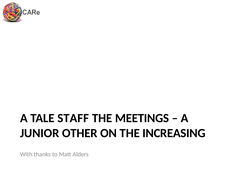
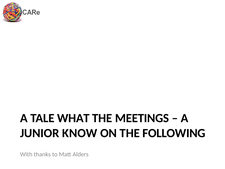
STAFF: STAFF -> WHAT (73, 118)
OTHER: OTHER -> KNOW (80, 133)
INCREASING: INCREASING -> FOLLOWING (174, 133)
